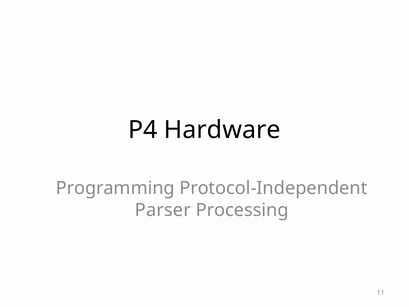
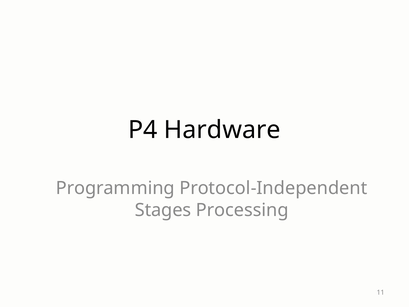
Parser: Parser -> Stages (163, 210)
